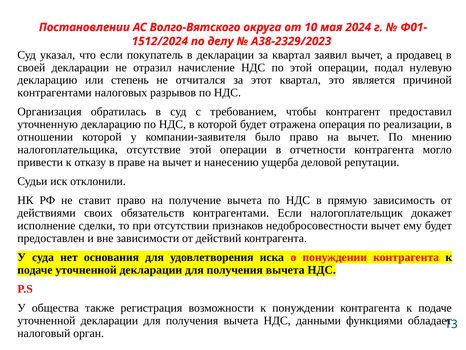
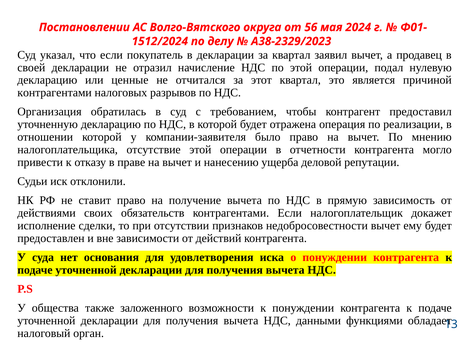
10: 10 -> 56 (311, 27)
степень: степень -> ценные (130, 80)
регистрация: регистрация -> заложенного (151, 308)
